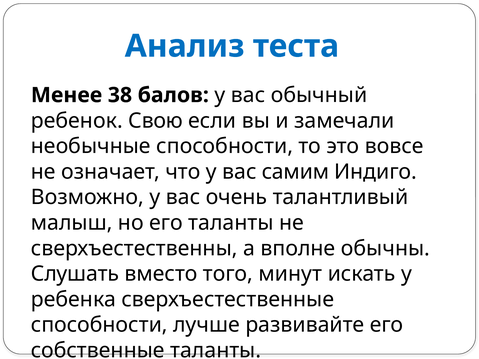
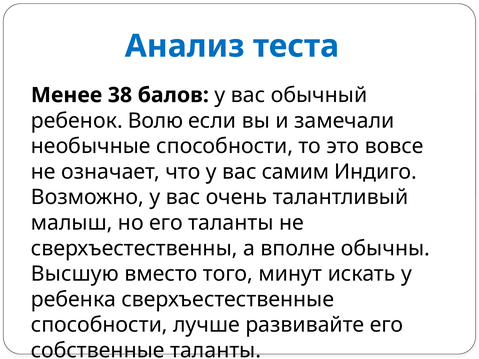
Свою: Свою -> Волю (156, 121)
Слушать: Слушать -> Высшую (75, 274)
